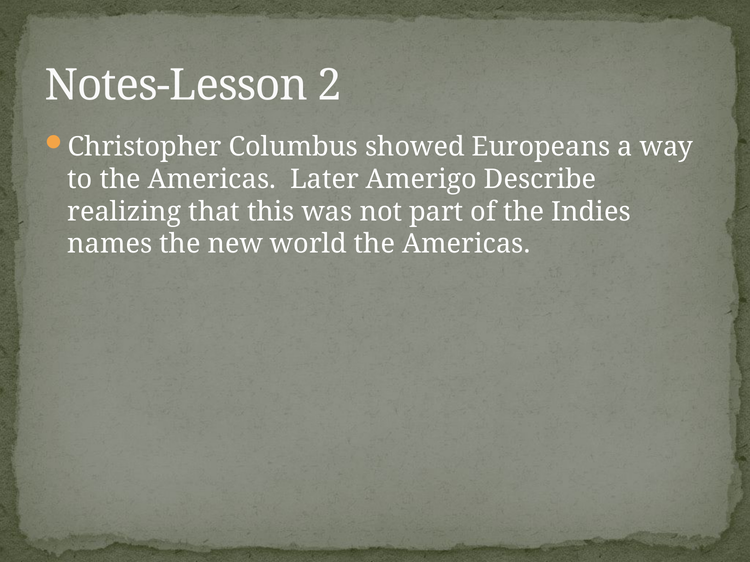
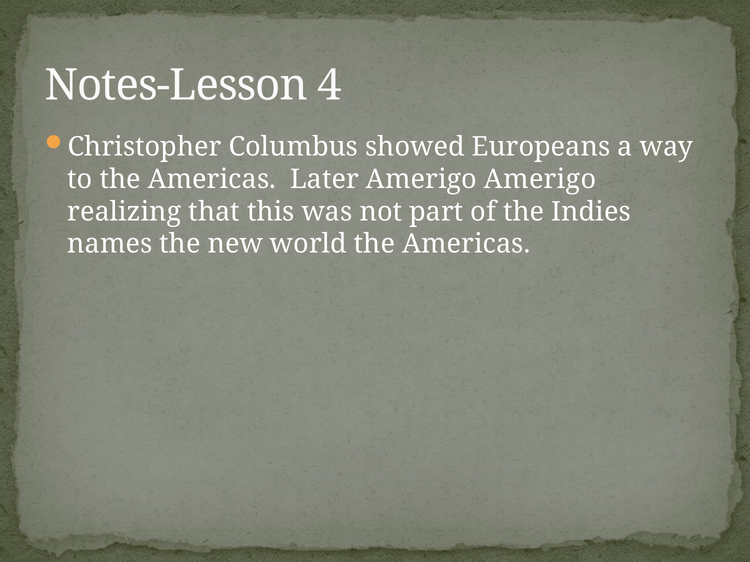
2: 2 -> 4 (329, 86)
Amerigo Describe: Describe -> Amerigo (540, 179)
